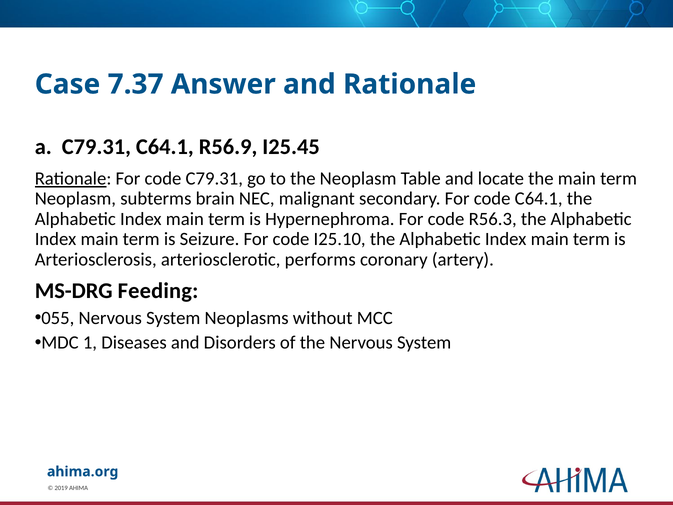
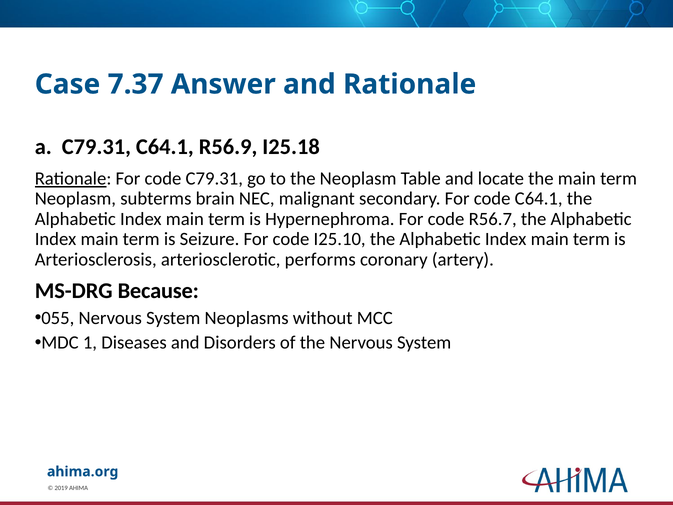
I25.45: I25.45 -> I25.18 (291, 147)
R56.3: R56.3 -> R56.7 (493, 219)
Feeding: Feeding -> Because (158, 291)
